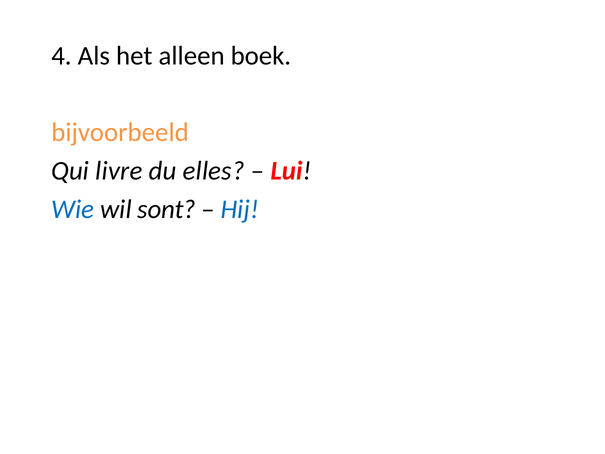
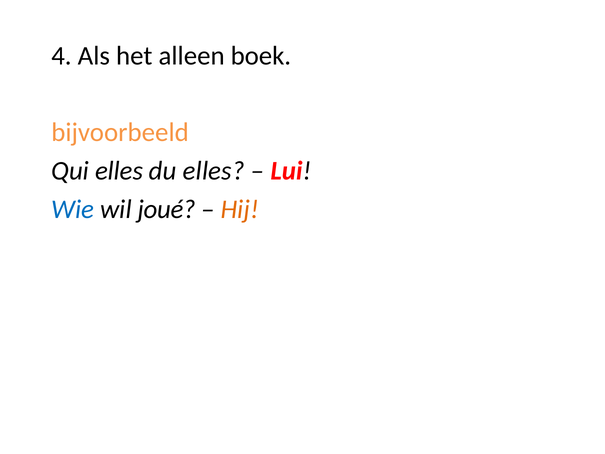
Qui livre: livre -> elles (119, 171)
sont: sont -> joué (167, 209)
Hij colour: blue -> orange (240, 209)
